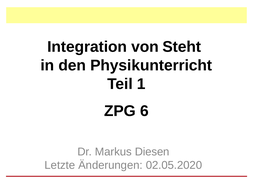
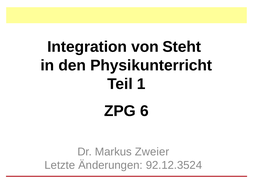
Diesen: Diesen -> Zweier (152, 151)
02.05.2020: 02.05.2020 -> 92.12.3524 (174, 165)
